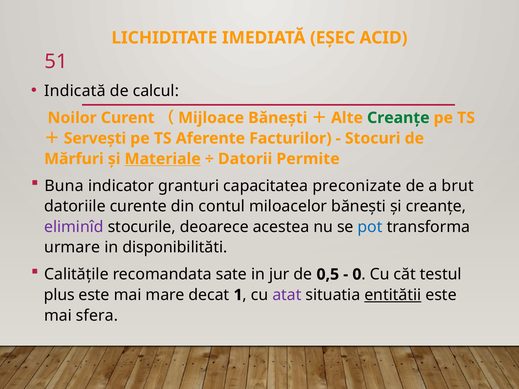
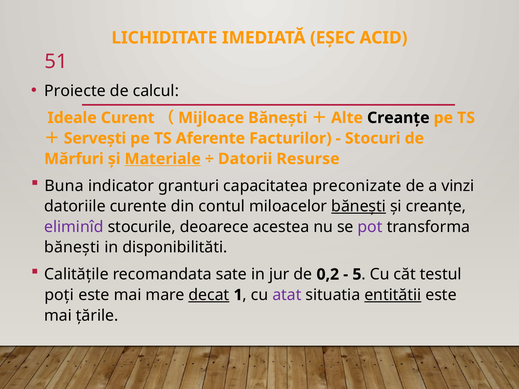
Indicată: Indicată -> Proiecte (75, 91)
Noilor: Noilor -> Ideale (72, 118)
Creanțe colour: green -> black (398, 118)
Permite: Permite -> Resurse (308, 159)
brut: brut -> vinzi (458, 186)
bănești underline: none -> present (359, 206)
pot colour: blue -> purple (370, 227)
urmare: urmare -> bănești (72, 248)
0,5: 0,5 -> 0,2 (328, 275)
0: 0 -> 5 (357, 275)
plus: plus -> poți (59, 295)
decat underline: none -> present (209, 295)
sfera: sfera -> țările (97, 316)
